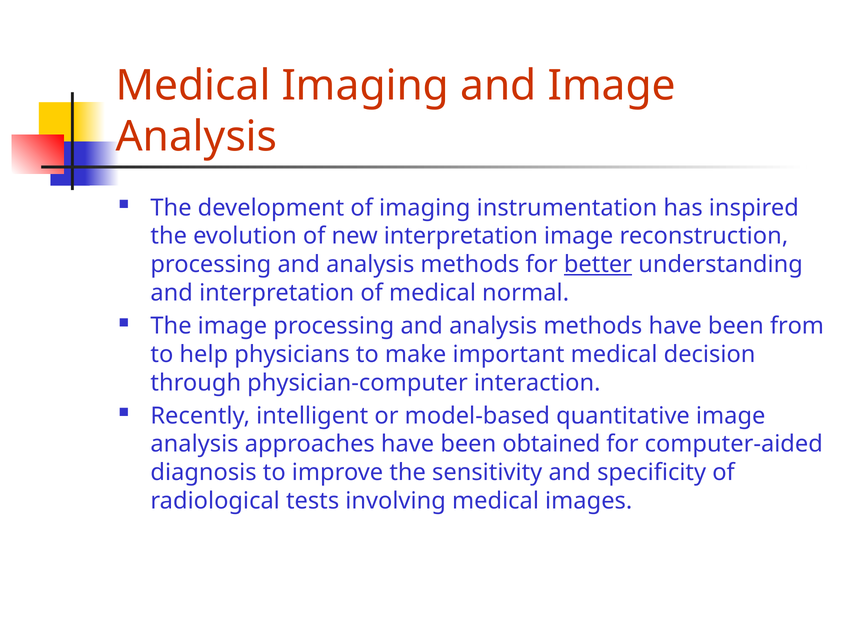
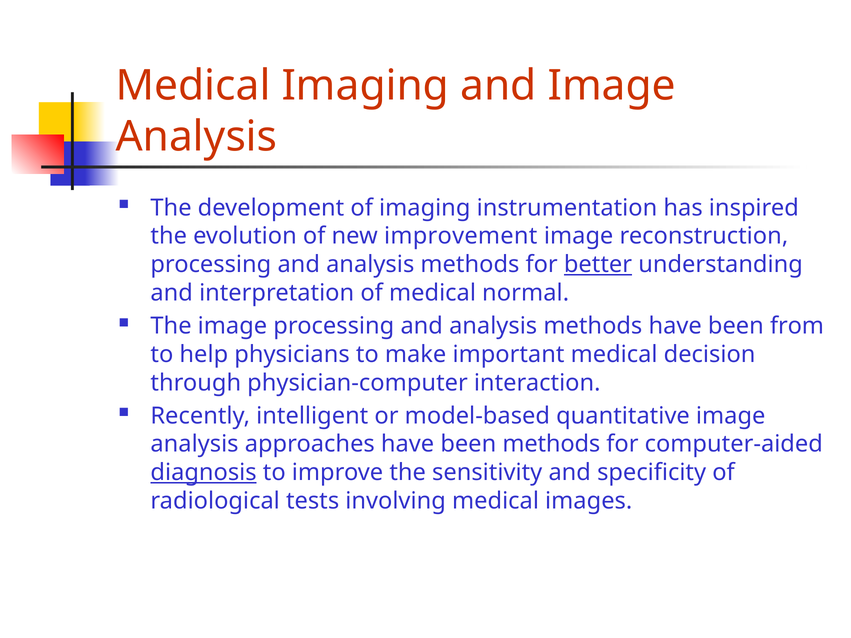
new interpretation: interpretation -> improvement (461, 236)
been obtained: obtained -> methods (551, 444)
diagnosis underline: none -> present (204, 473)
